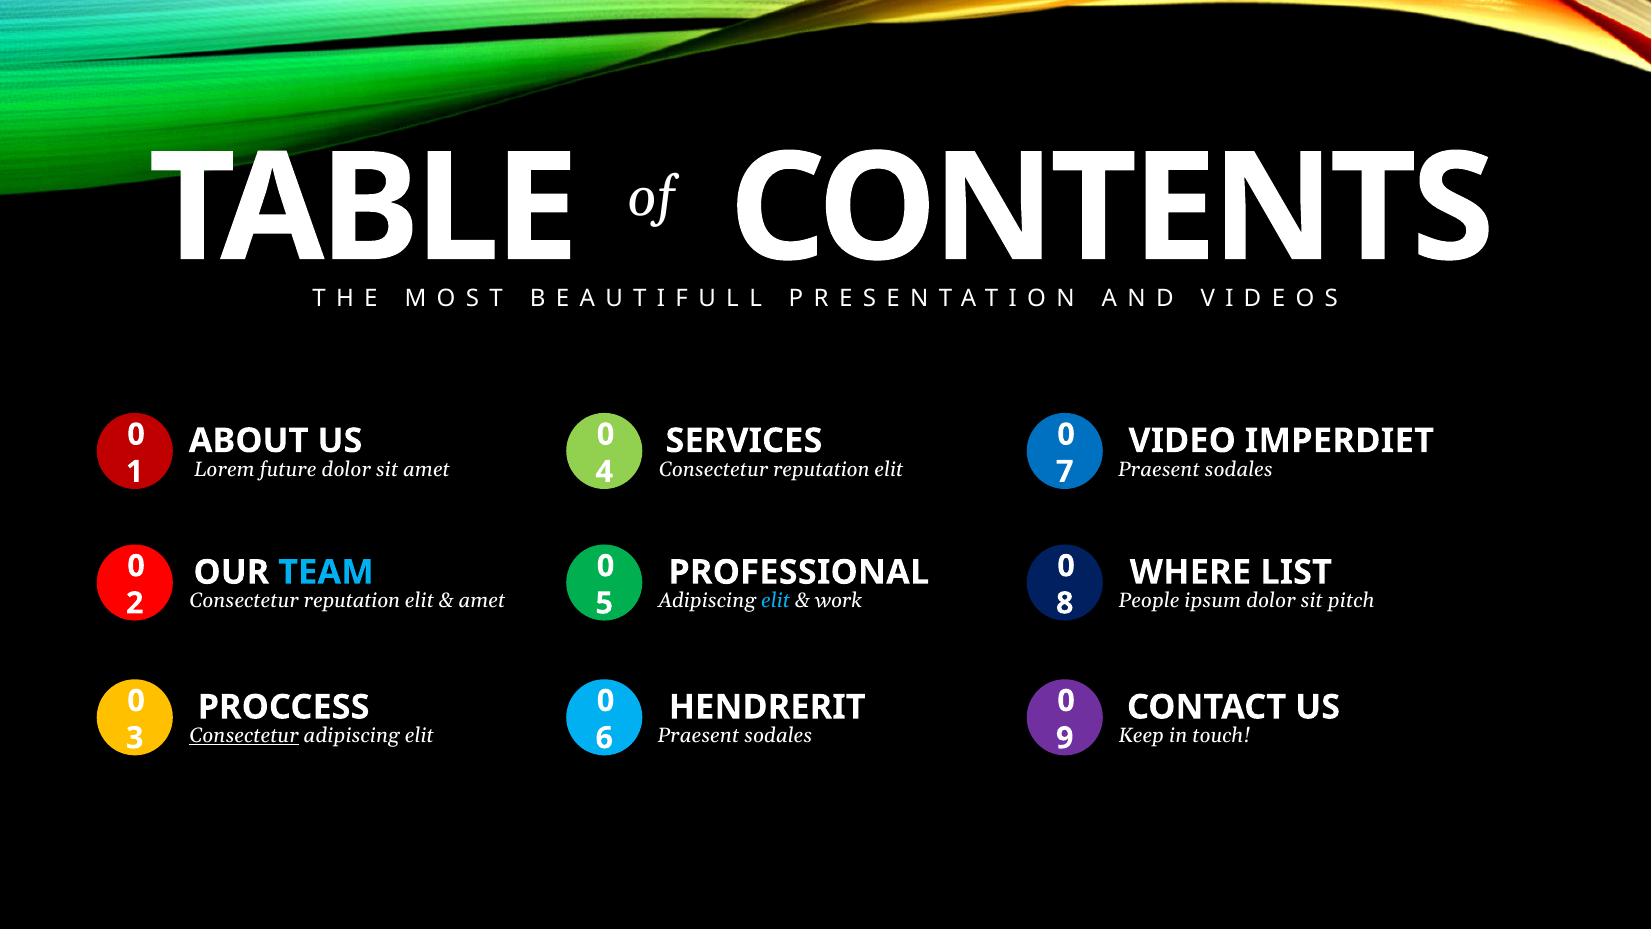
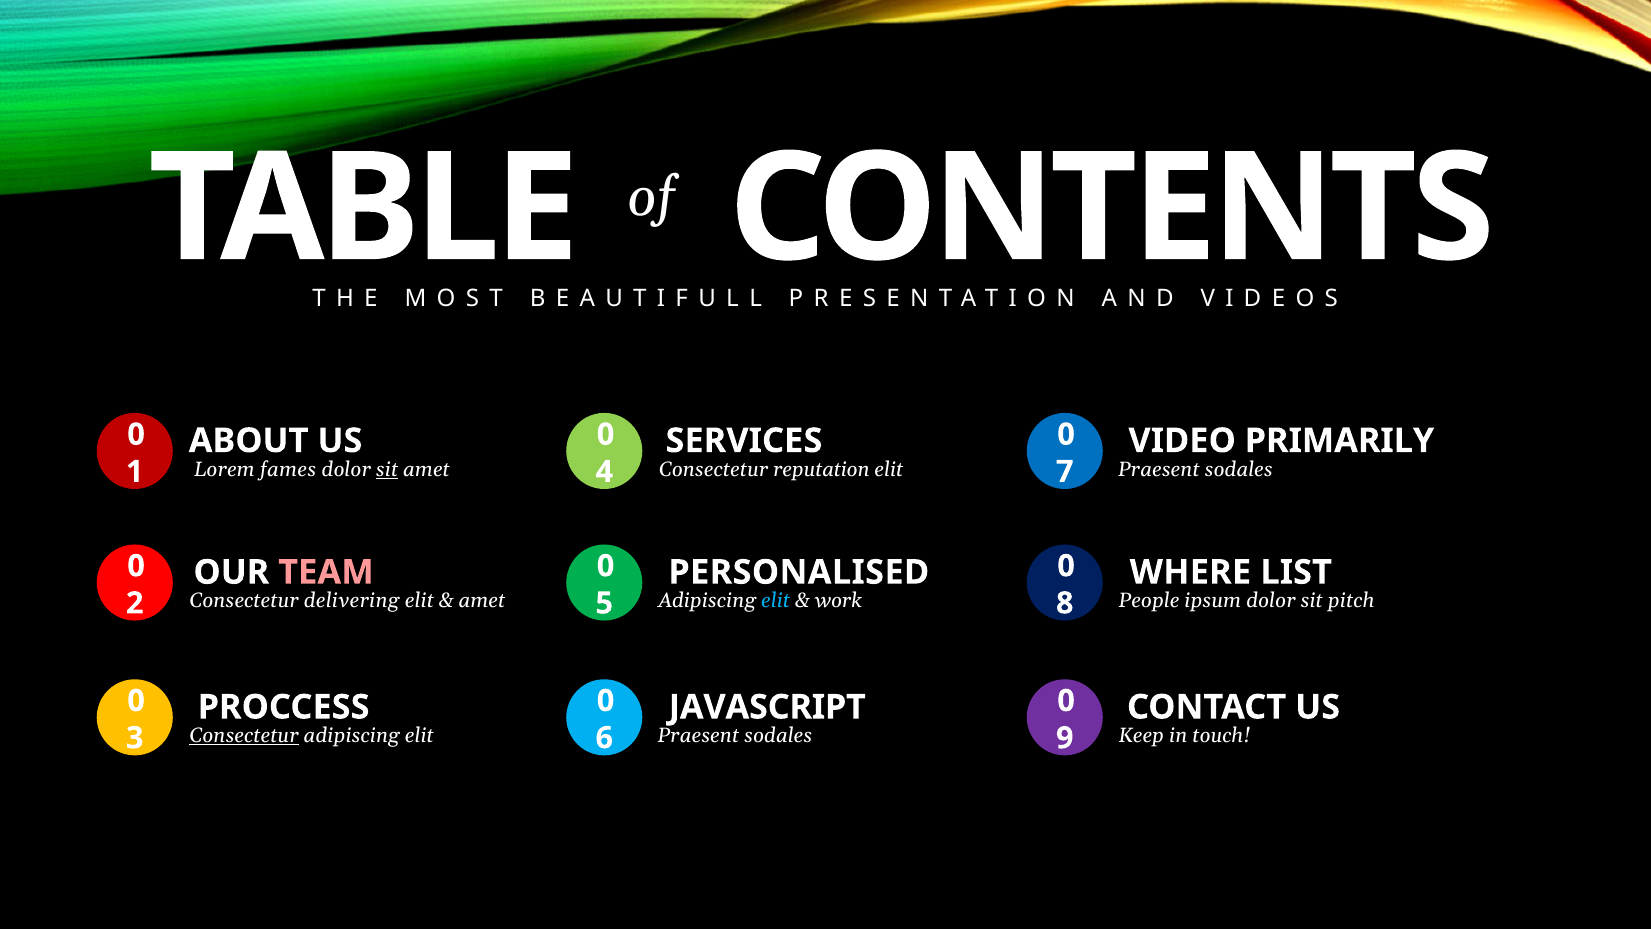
IMPERDIET: IMPERDIET -> PRIMARILY (1340, 441)
future: future -> fames (288, 469)
sit underline: none -> present (387, 469)
TEAM colour: light blue -> pink (326, 572)
PROFESSIONAL: PROFESSIONAL -> PERSONALISED (799, 572)
reputation: reputation -> delivering (352, 601)
HENDRERIT: HENDRERIT -> JAVASCRIPT (767, 707)
